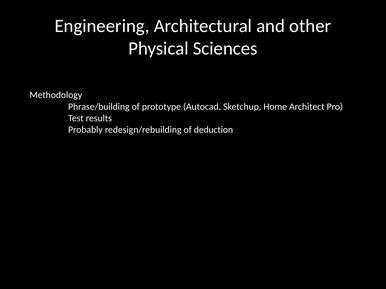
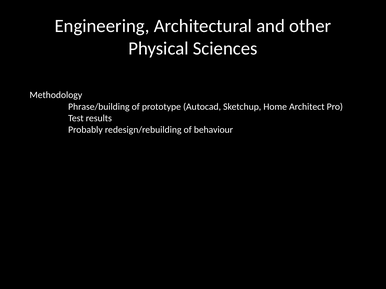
deduction: deduction -> behaviour (213, 130)
